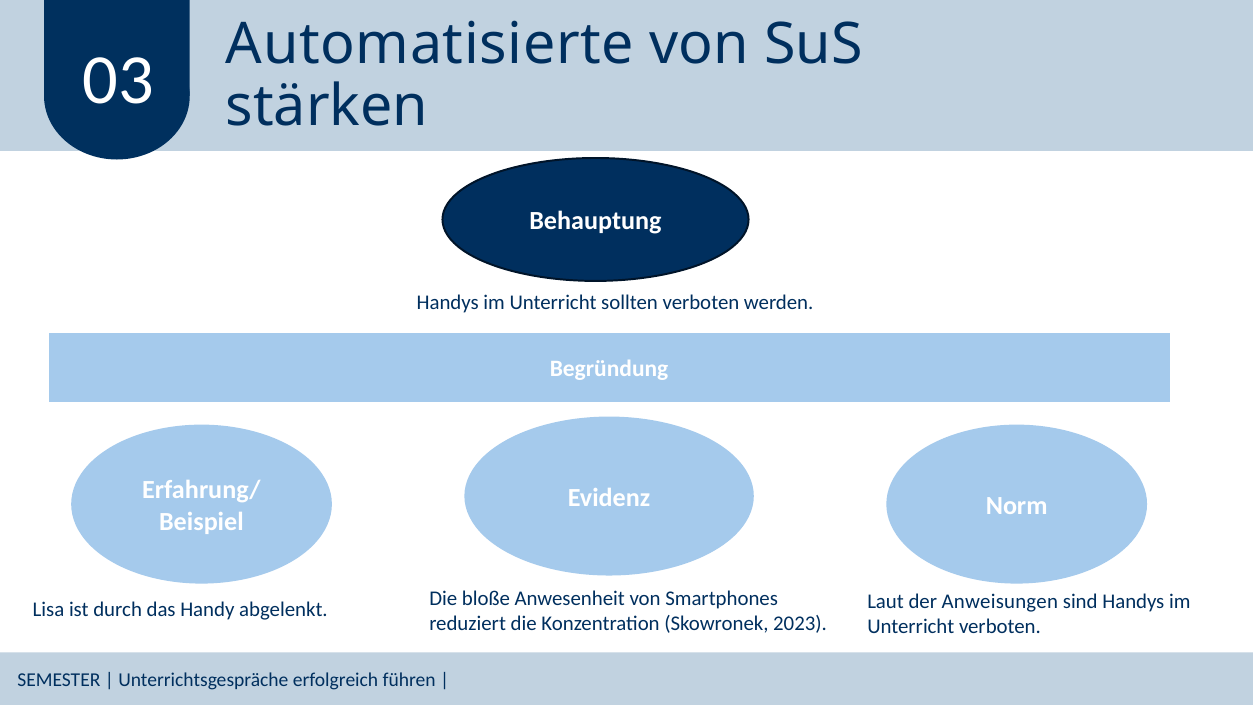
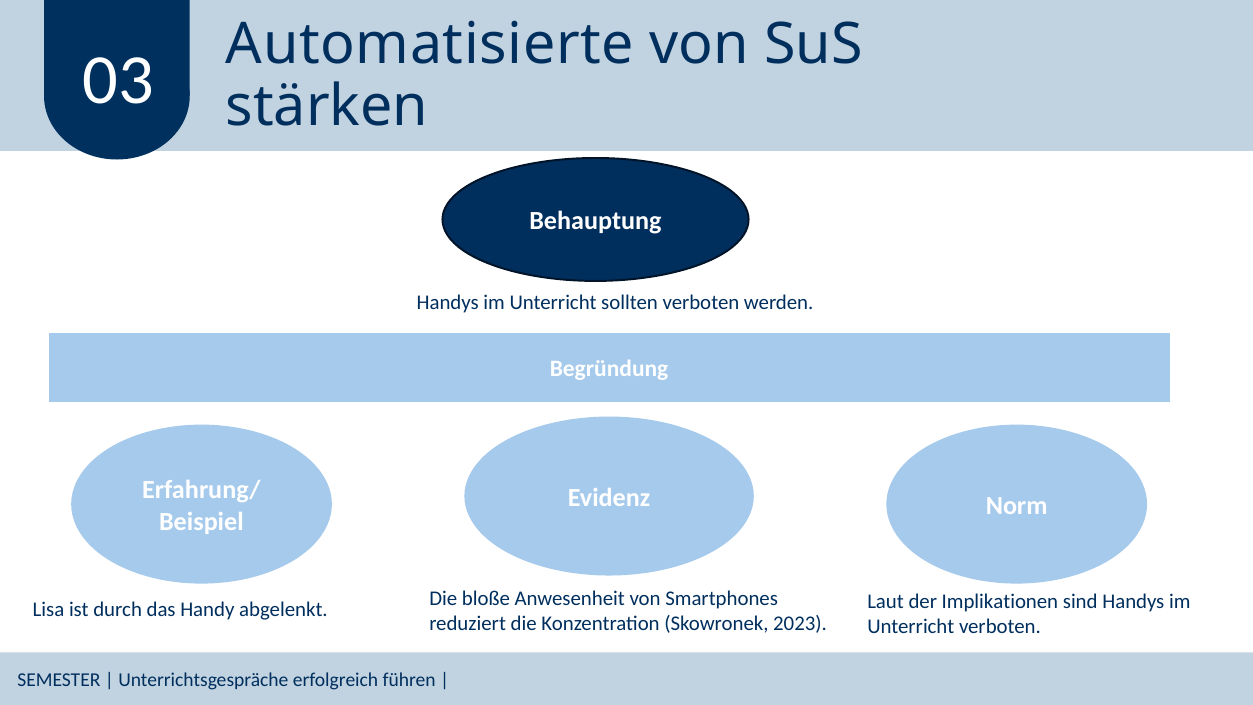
Anweisungen: Anweisungen -> Implikationen (1000, 602)
